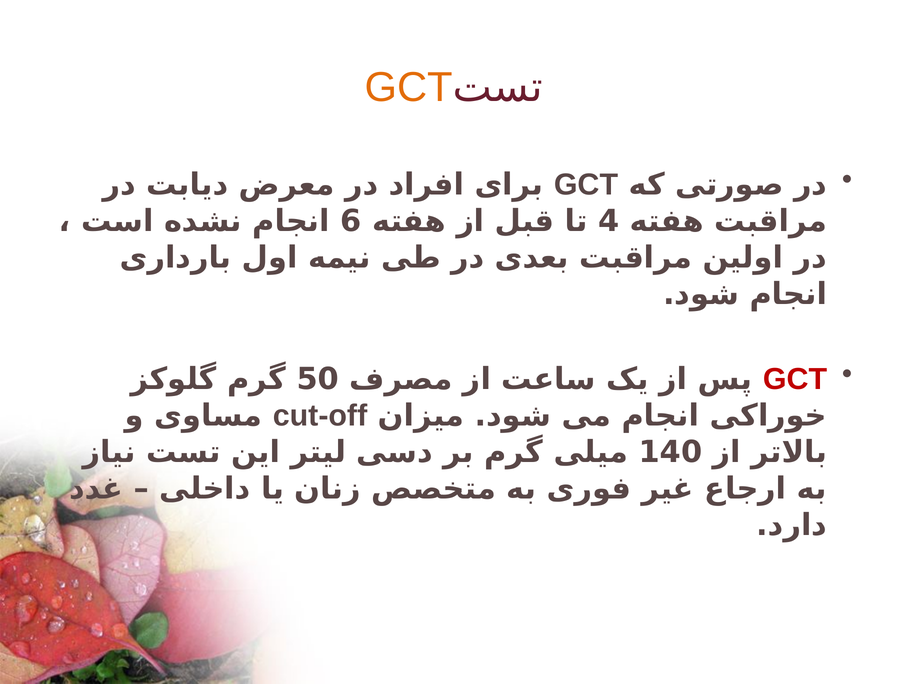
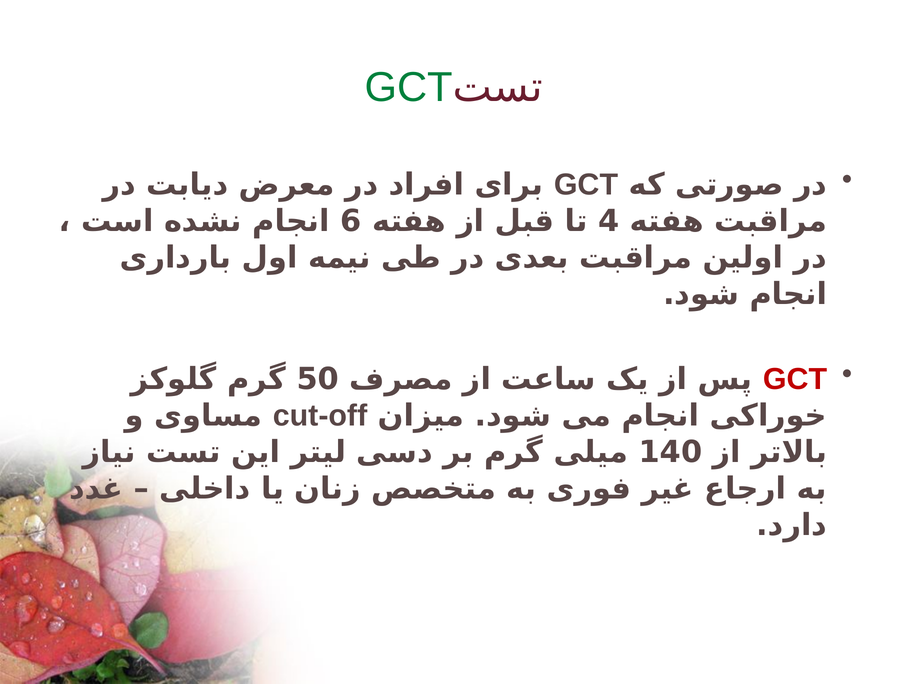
GCT colour: orange -> green (409, 87)
